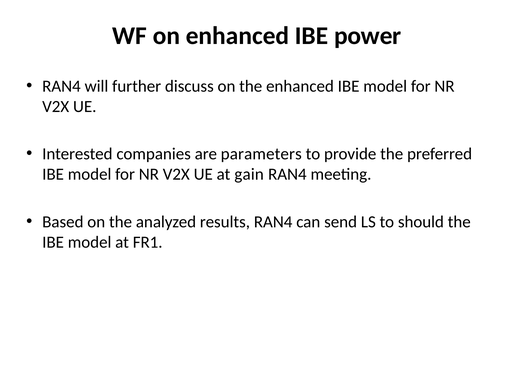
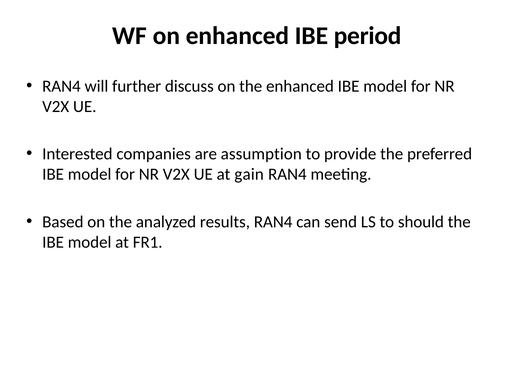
power: power -> period (368, 36)
parameters: parameters -> assumption (261, 154)
